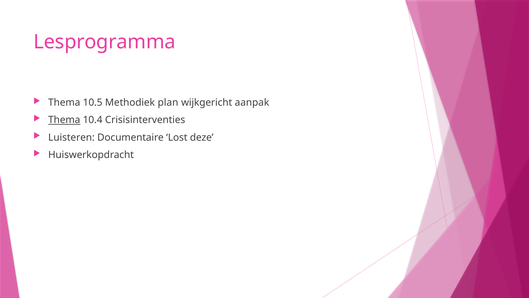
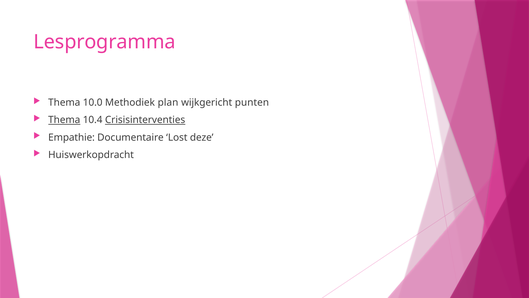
10.5: 10.5 -> 10.0 (93, 102)
aanpak: aanpak -> punten (252, 102)
Crisisinterventies underline: none -> present (145, 120)
Luisteren: Luisteren -> Empathie (72, 137)
